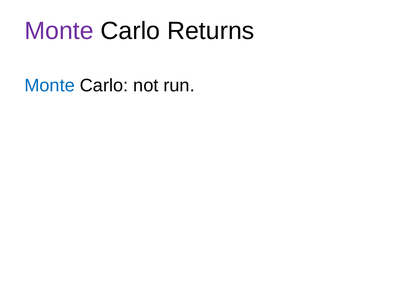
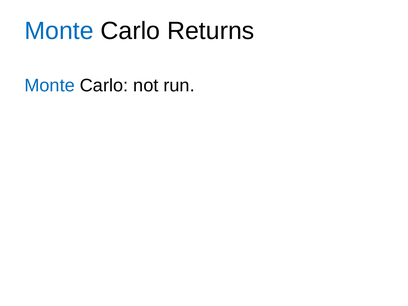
Monte colour: purple -> blue (59, 31)
